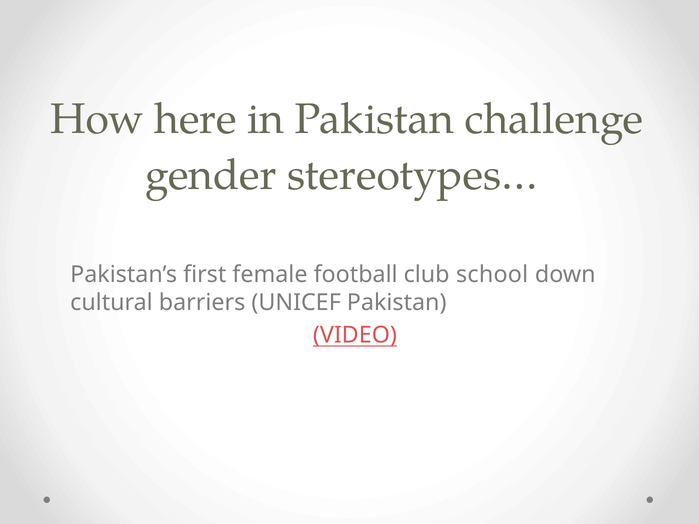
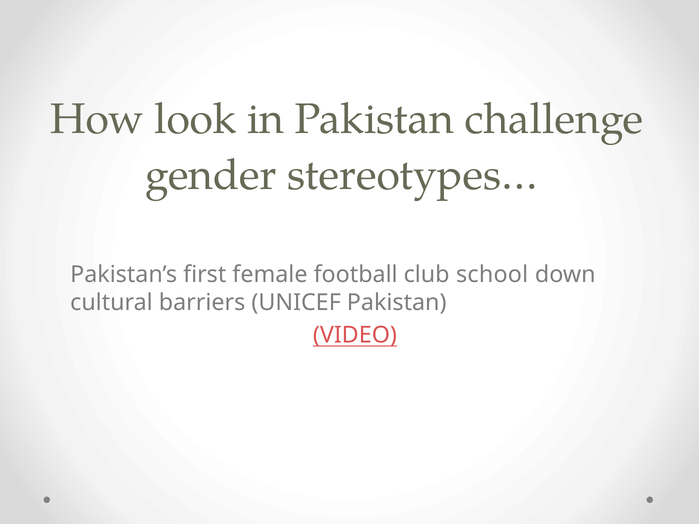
here: here -> look (196, 119)
